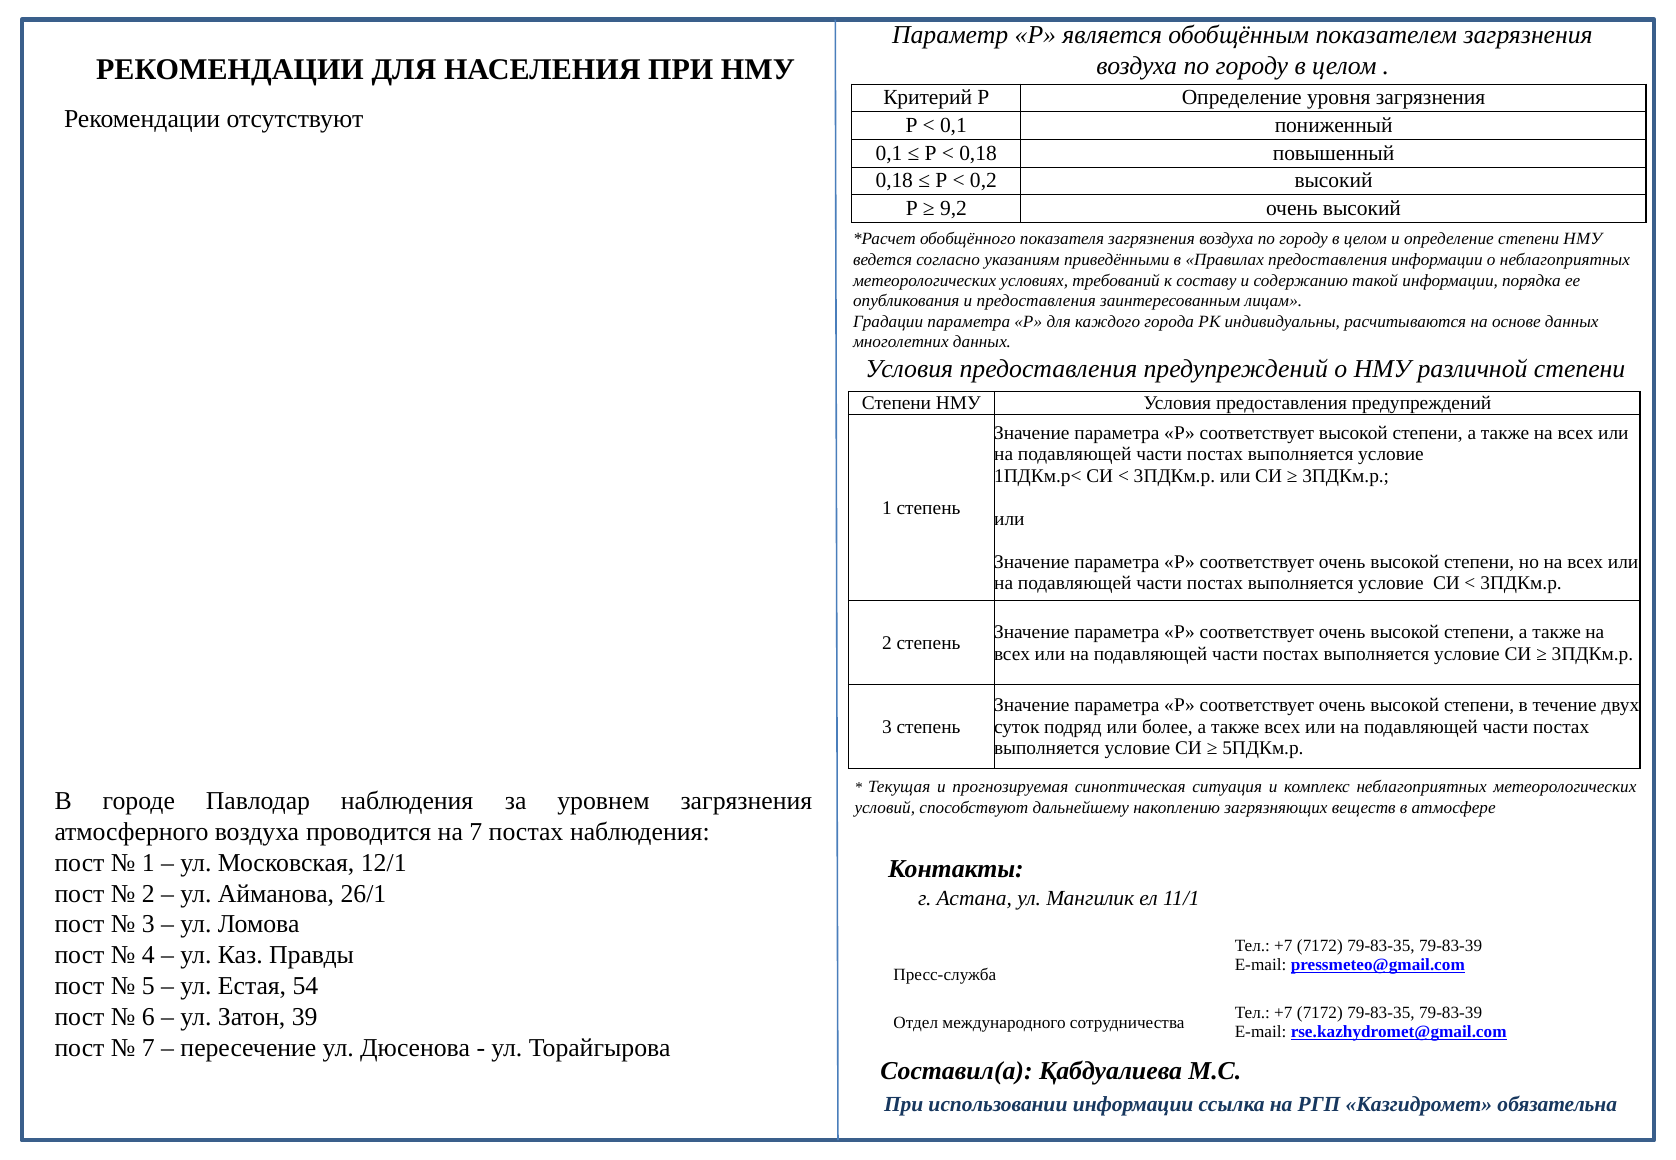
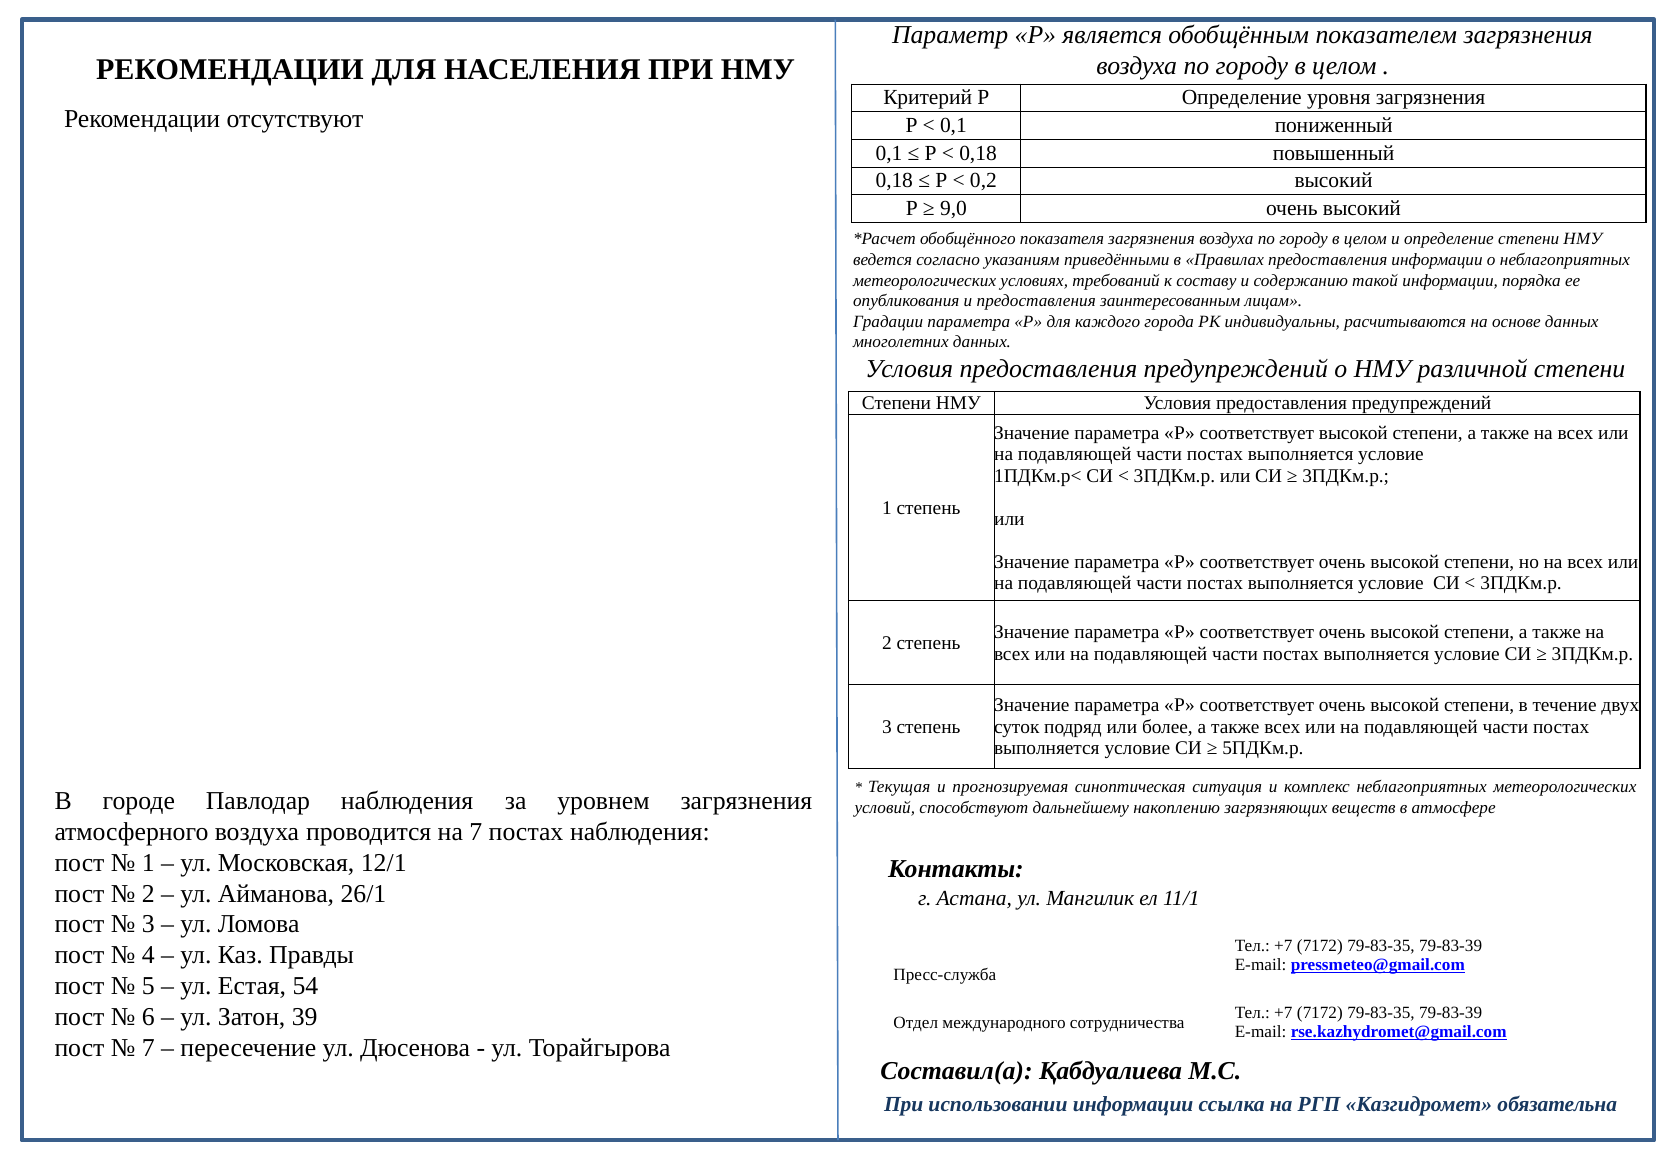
9,2: 9,2 -> 9,0 (953, 208)
